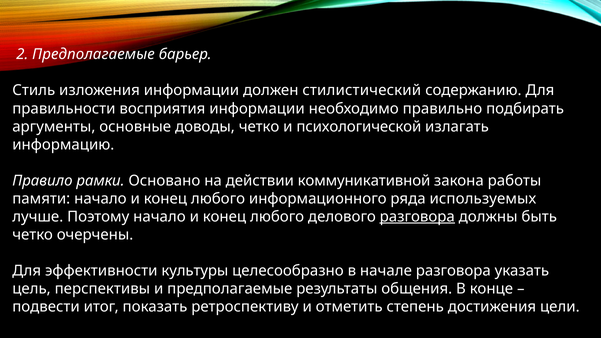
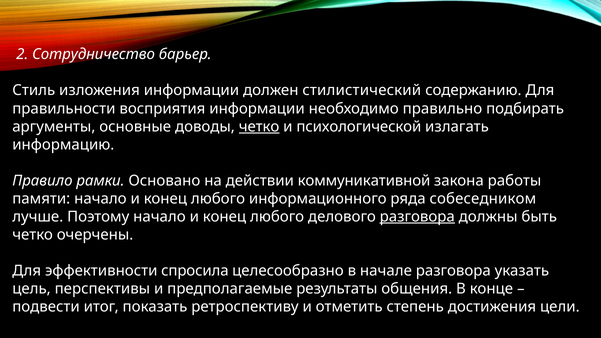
2 Предполагаемые: Предполагаемые -> Сотрудничество (94, 54)
четко underline: none -> present (259, 127)
используемых: используемых -> собеседником (483, 199)
культуры: культуры -> спросила (195, 271)
